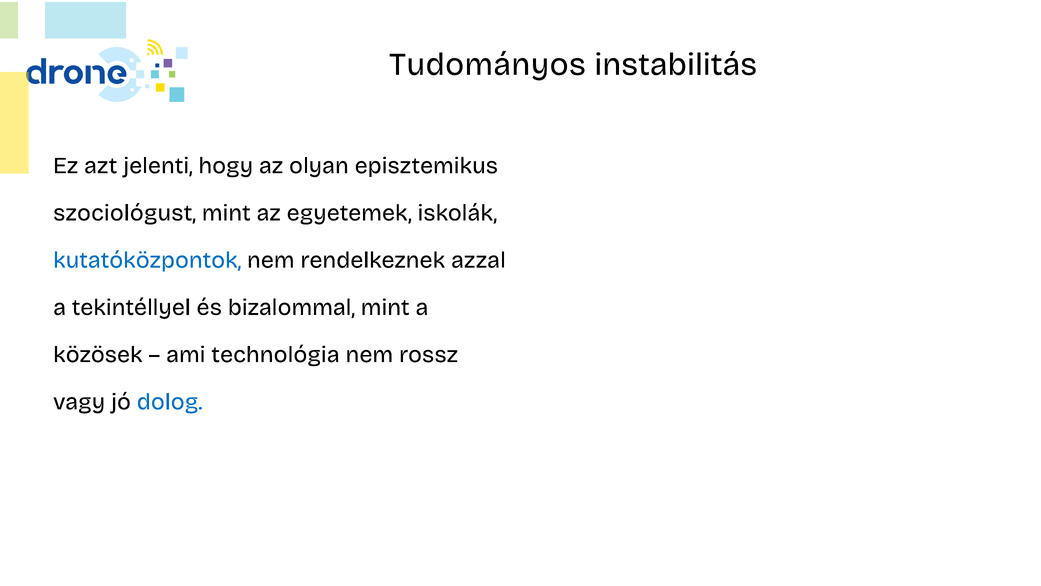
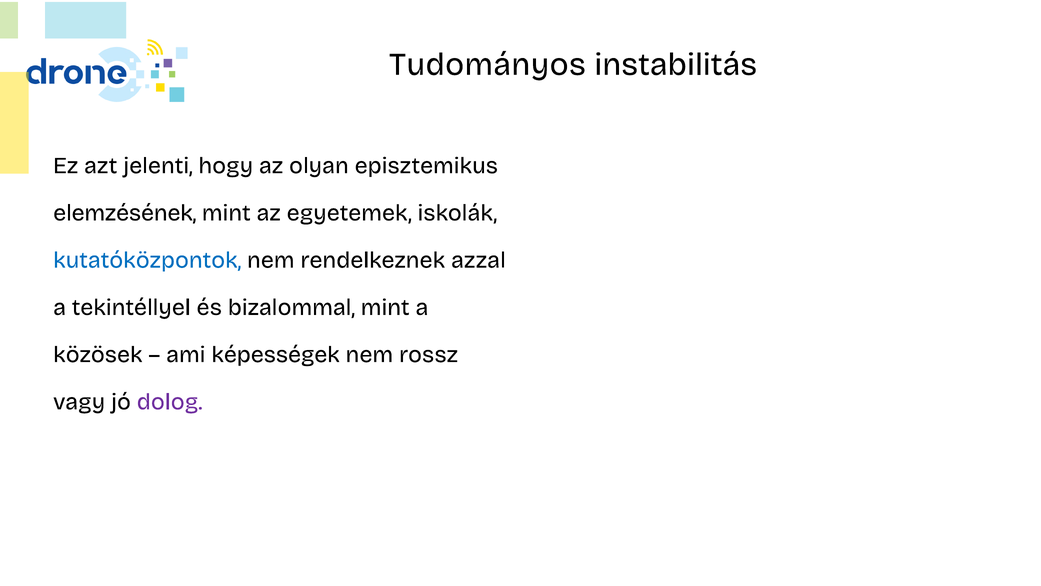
szociológust: szociológust -> elemzésének (125, 213)
technológia: technológia -> képességek (276, 354)
dolog colour: blue -> purple (170, 401)
